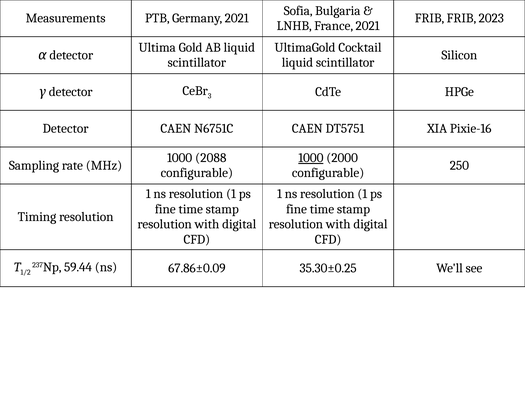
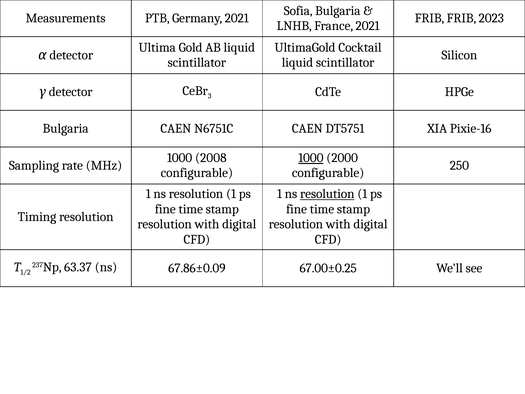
Detector: Detector -> Bulgaria (66, 129)
2088: 2088 -> 2008 (211, 158)
resolution underline: none -> present (327, 194)
59.44: 59.44 -> 63.37 (78, 267)
35.30±0.25: 35.30±0.25 -> 67.00±0.25 (328, 268)
